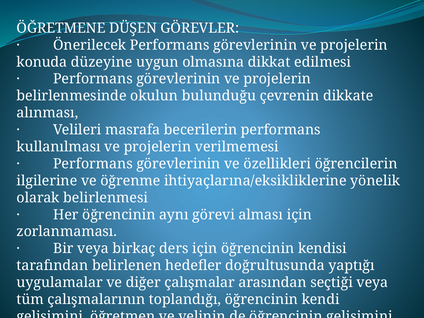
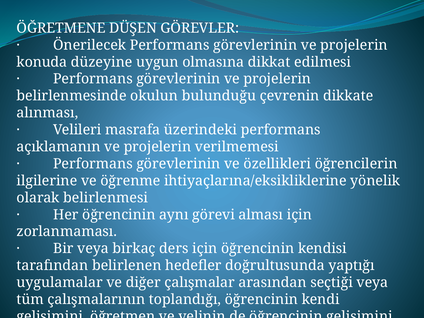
becerilerin: becerilerin -> üzerindeki (201, 130)
kullanılması: kullanılması -> açıklamanın (59, 147)
